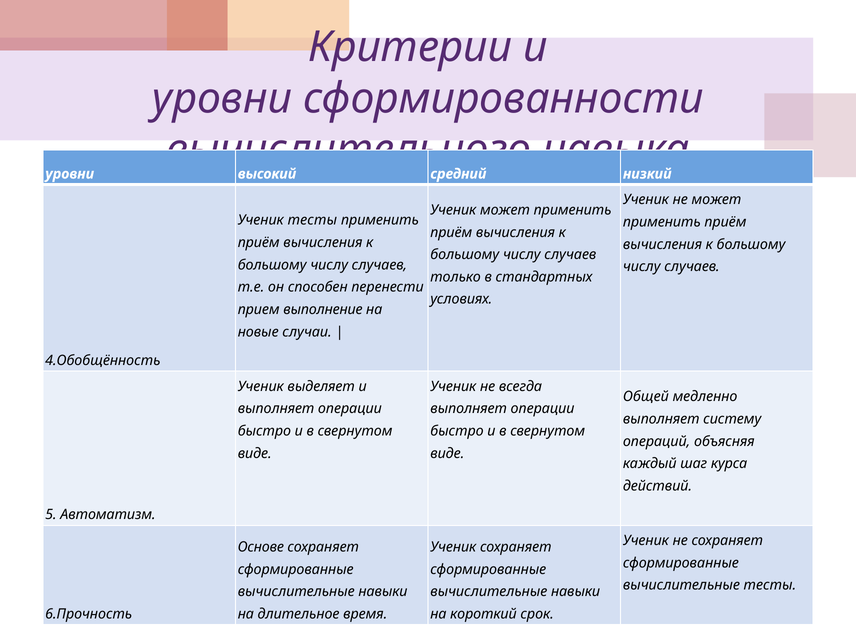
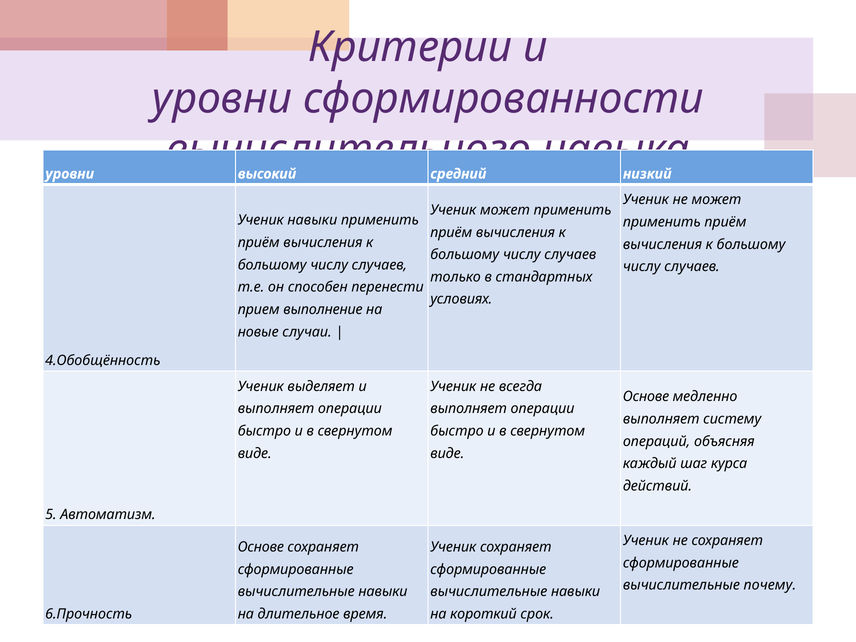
Ученик тесты: тесты -> навыки (312, 220)
Общей: Общей -> Основе (646, 397)
вычислительные тесты: тесты -> почему (770, 585)
